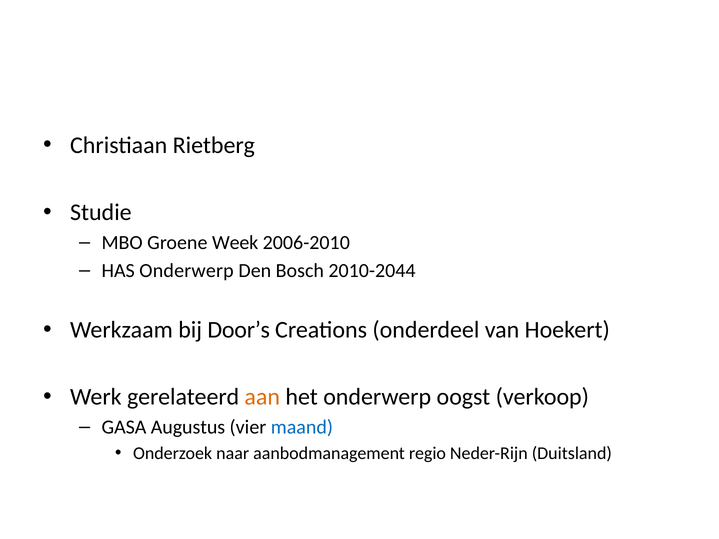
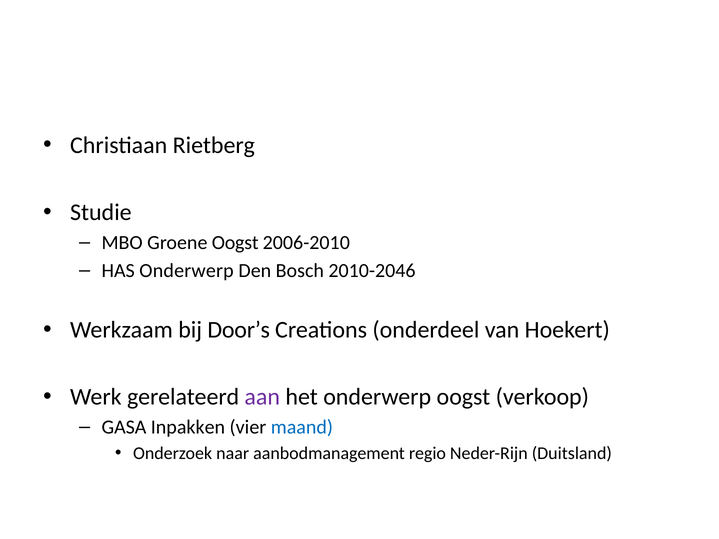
Groene Week: Week -> Oogst (235, 243)
2010-2044: 2010-2044 -> 2010-2046 (372, 271)
aan colour: orange -> purple (262, 397)
Augustus: Augustus -> Inpakken (188, 427)
